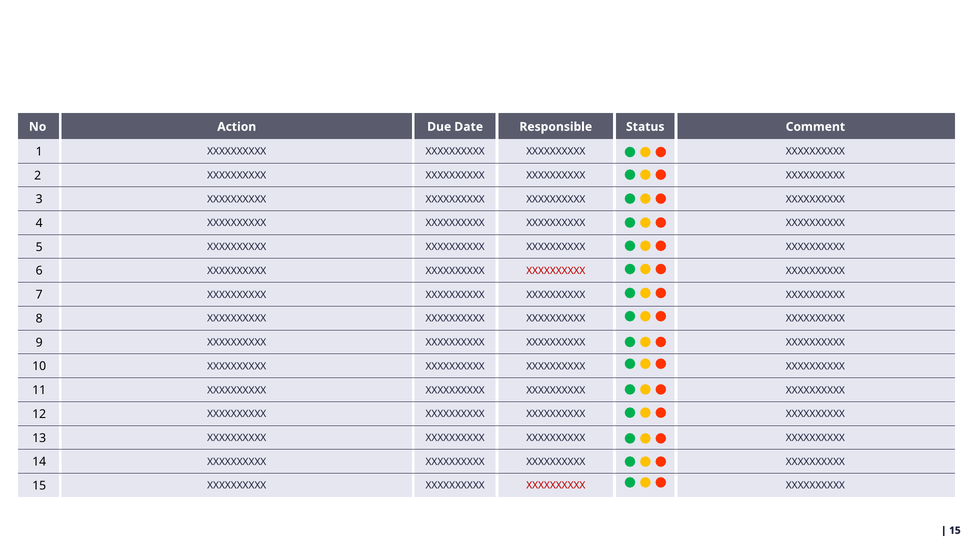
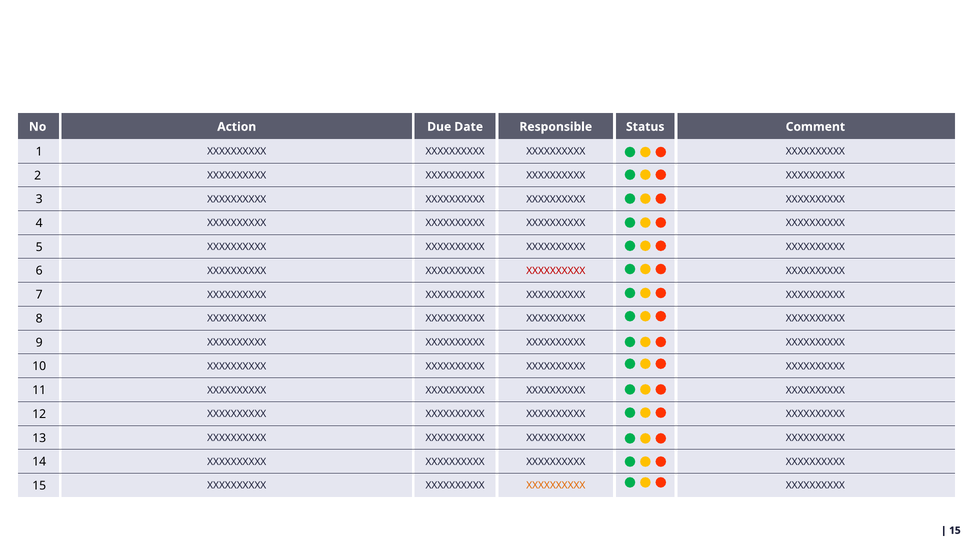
XXXXXXXXXX colour: red -> orange (556, 486)
